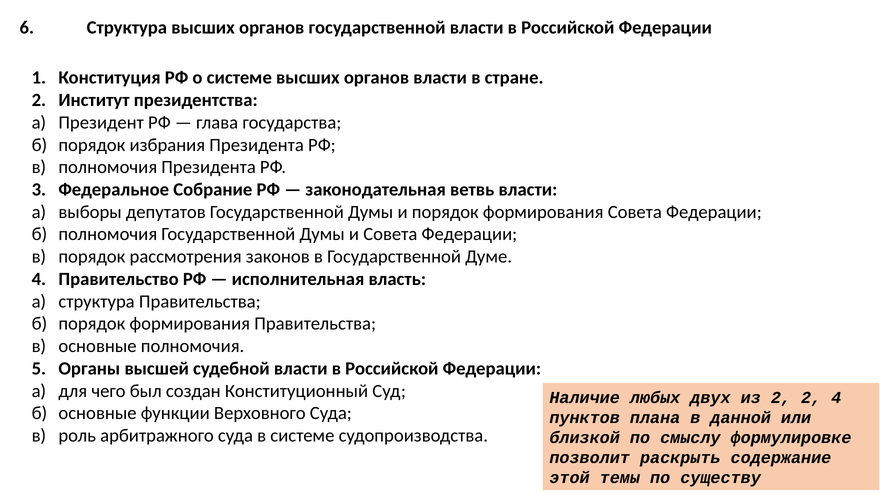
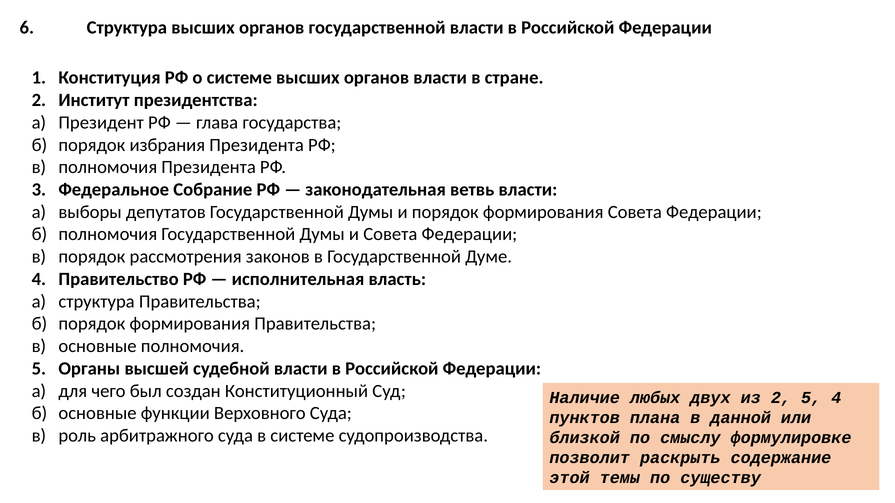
2 2: 2 -> 5 (811, 398)
